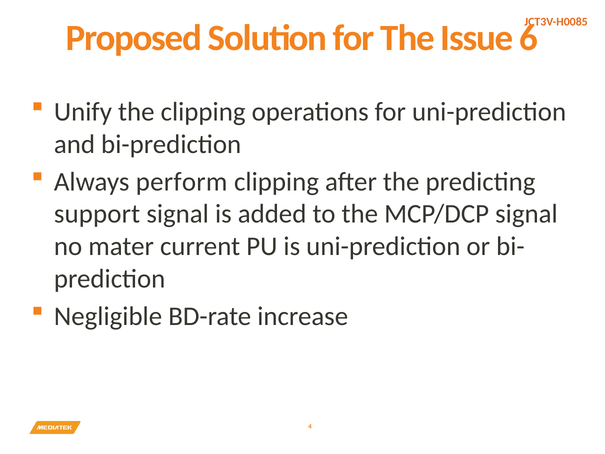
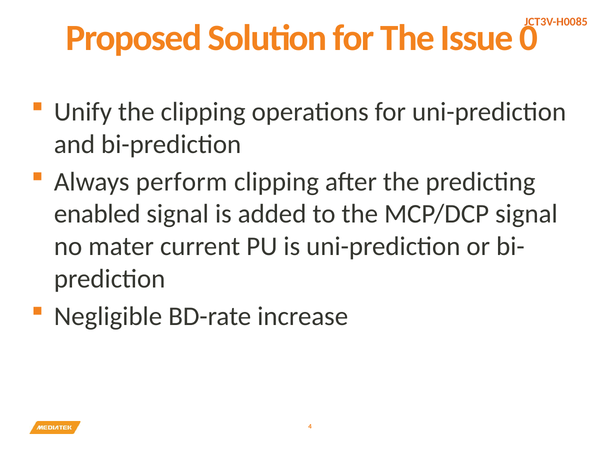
6: 6 -> 0 (529, 38)
support: support -> enabled (97, 214)
